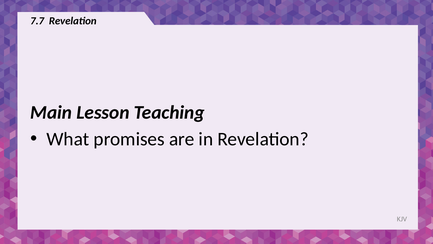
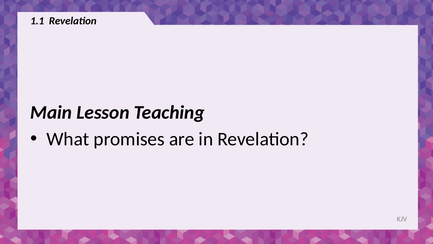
7.7: 7.7 -> 1.1 (37, 21)
